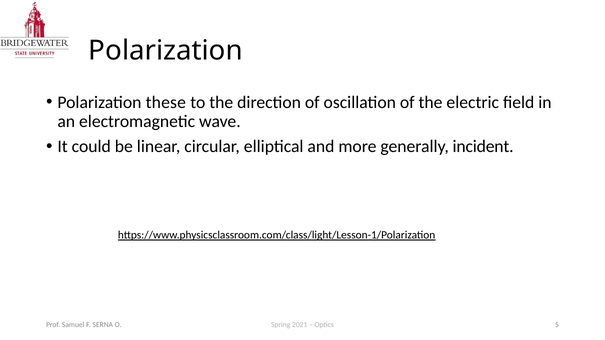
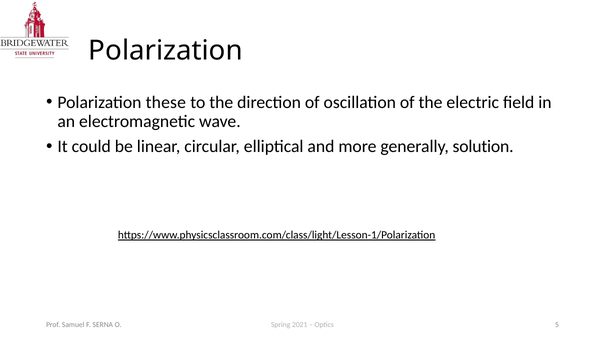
incident: incident -> solution (483, 147)
